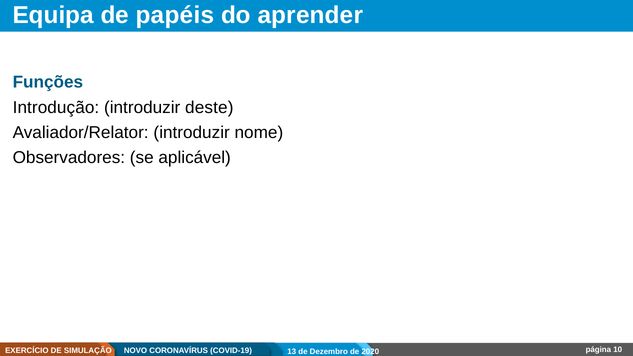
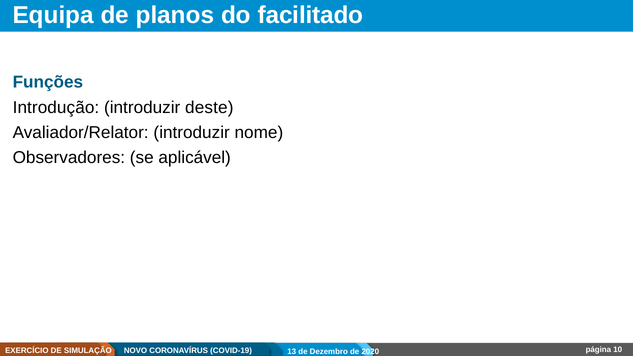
papéis: papéis -> planos (175, 15)
aprender: aprender -> facilitado (310, 15)
